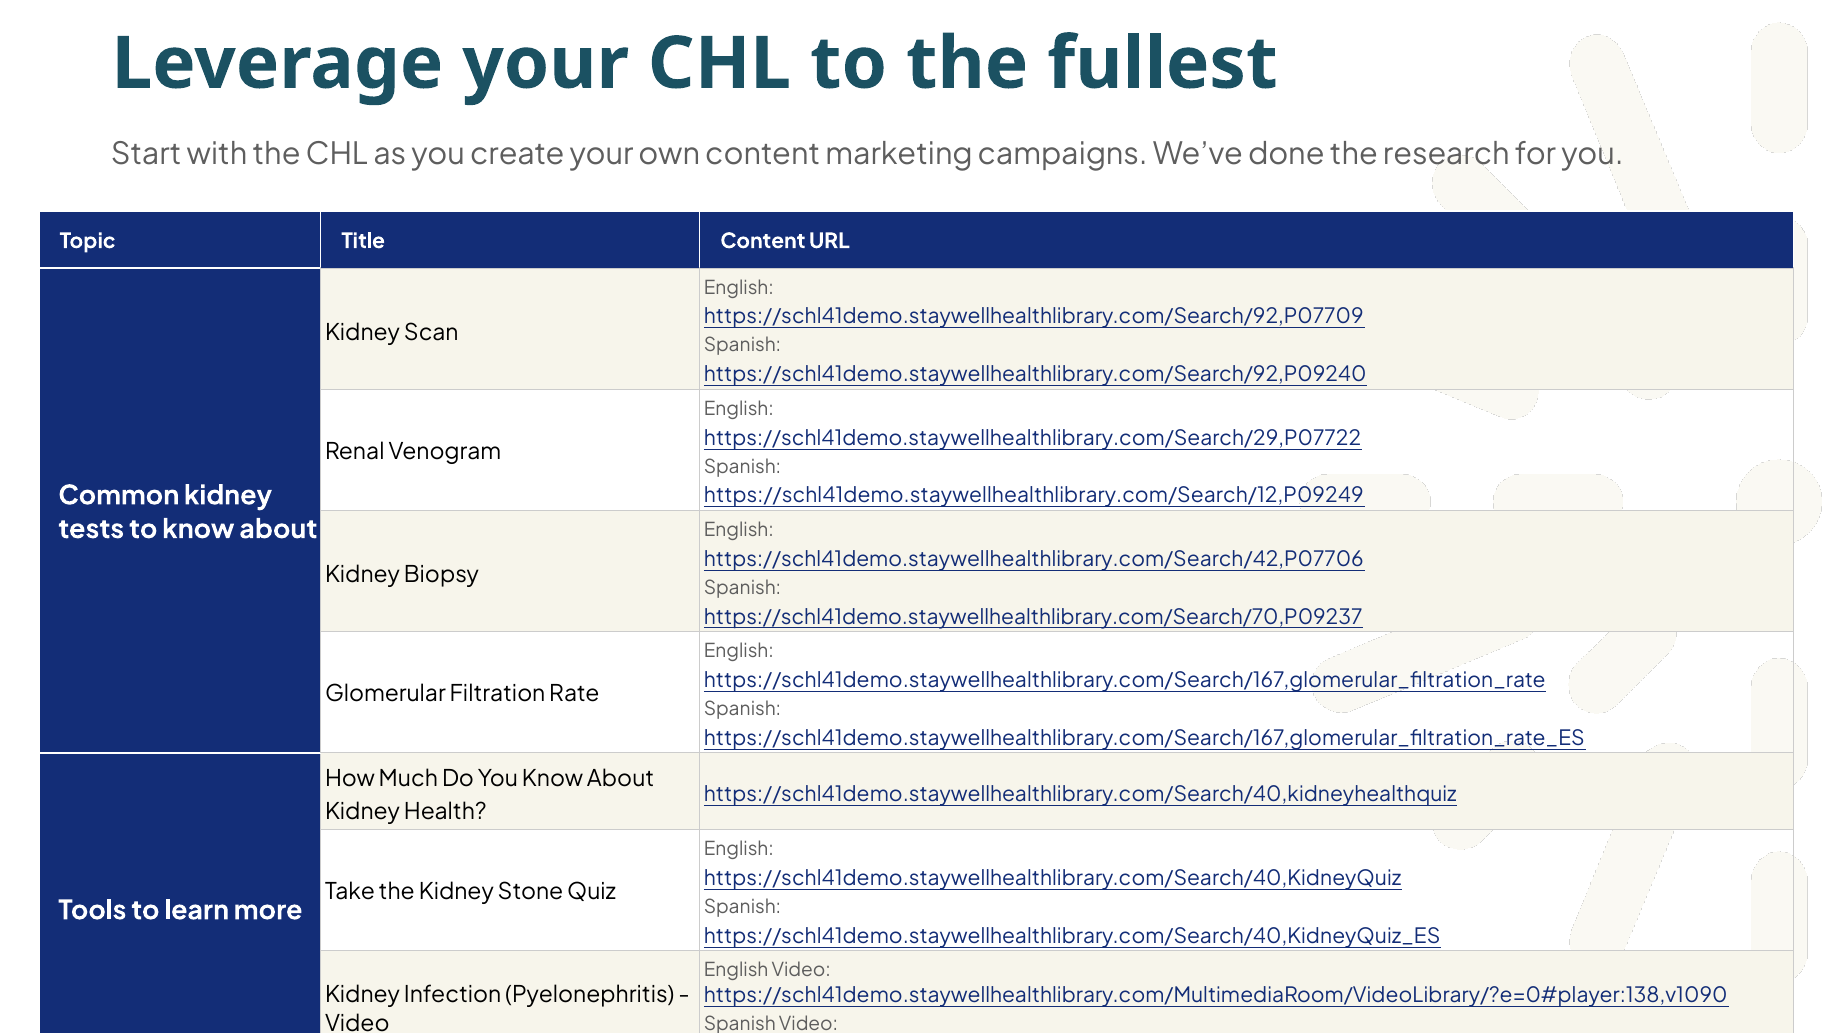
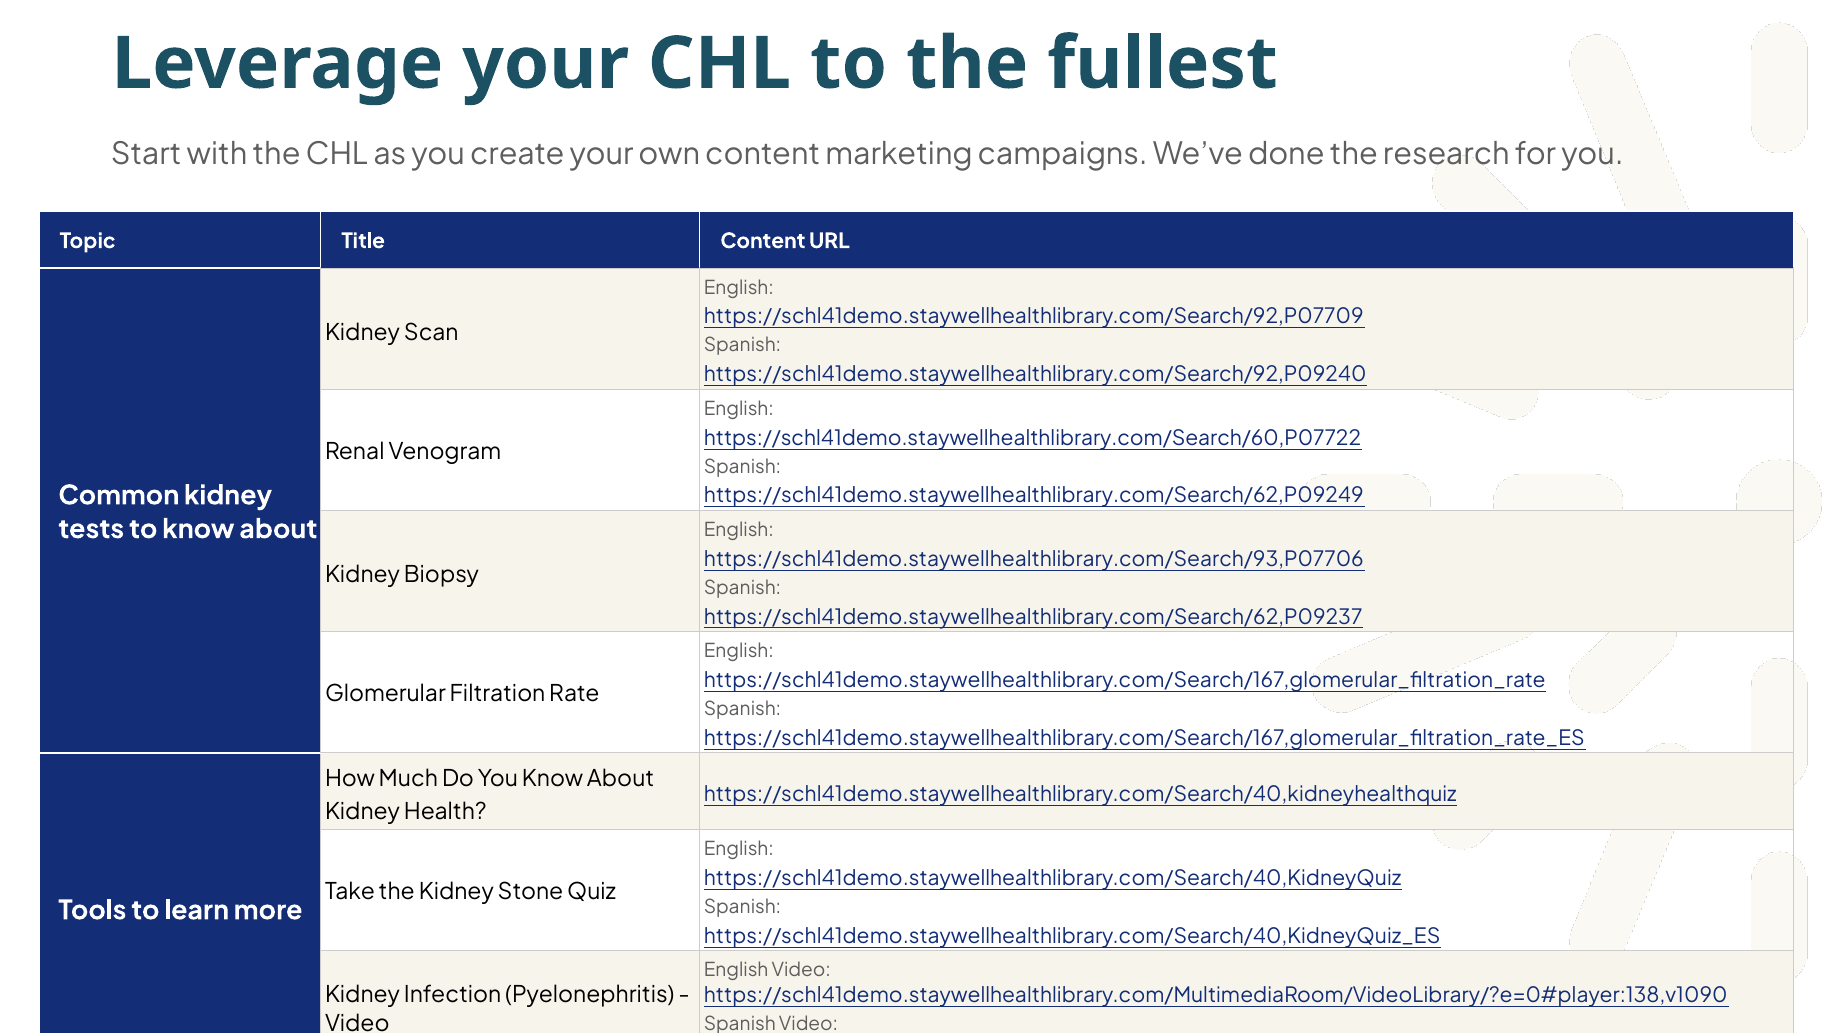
https://schl41demo.staywellhealthlibrary.com/Search/29,P07722: https://schl41demo.staywellhealthlibrary.com/Search/29,P07722 -> https://schl41demo.staywellhealthlibrary.com/Search/60,P07722 (1033, 438)
https://schl41demo.staywellhealthlibrary.com/Search/12,P09249: https://schl41demo.staywellhealthlibrary.com/Search/12,P09249 -> https://schl41demo.staywellhealthlibrary.com/Search/62,P09249 (1034, 496)
https://schl41demo.staywellhealthlibrary.com/Search/42,P07706: https://schl41demo.staywellhealthlibrary.com/Search/42,P07706 -> https://schl41demo.staywellhealthlibrary.com/Search/93,P07706 (1034, 560)
https://schl41demo.staywellhealthlibrary.com/Search/70,P09237: https://schl41demo.staywellhealthlibrary.com/Search/70,P09237 -> https://schl41demo.staywellhealthlibrary.com/Search/62,P09237 (1033, 617)
